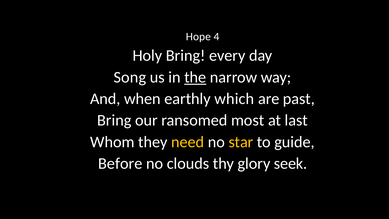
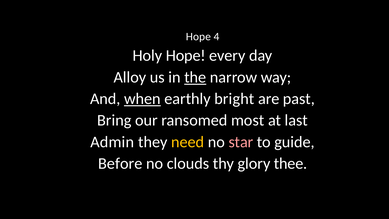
Holy Bring: Bring -> Hope (186, 56)
Song: Song -> Alloy (130, 77)
when underline: none -> present (142, 99)
which: which -> bright (234, 99)
Whom: Whom -> Admin (112, 142)
star colour: yellow -> pink (241, 142)
seek: seek -> thee (291, 163)
